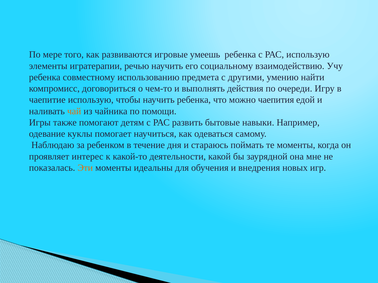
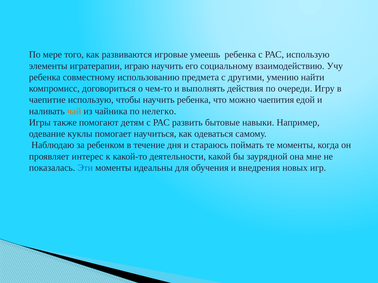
речью: речью -> играю (137, 66)
помощи: помощи -> нелегко (159, 111)
Эти colour: orange -> blue (85, 168)
